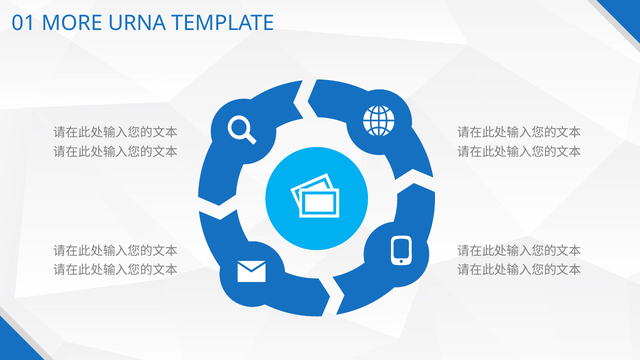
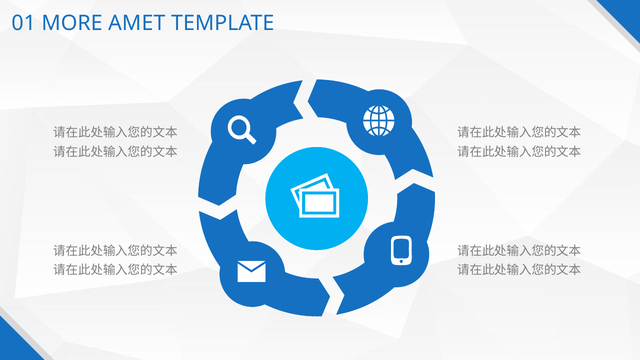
URNA: URNA -> AMET (137, 23)
